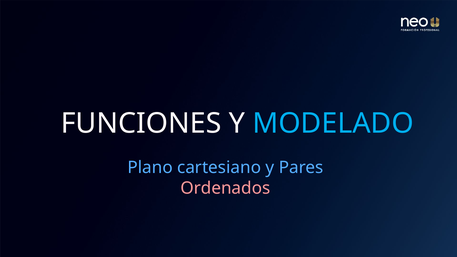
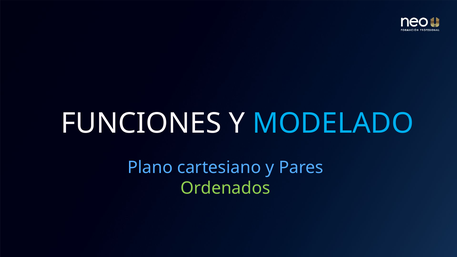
Ordenados colour: pink -> light green (225, 188)
